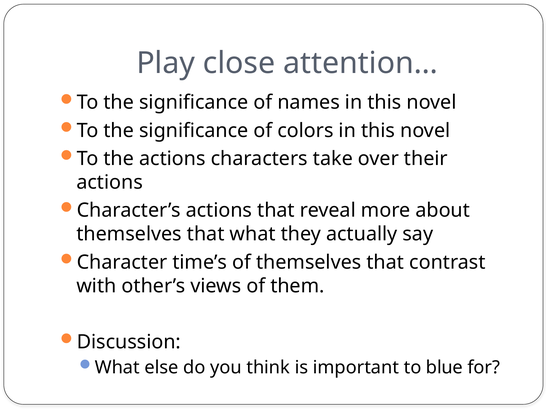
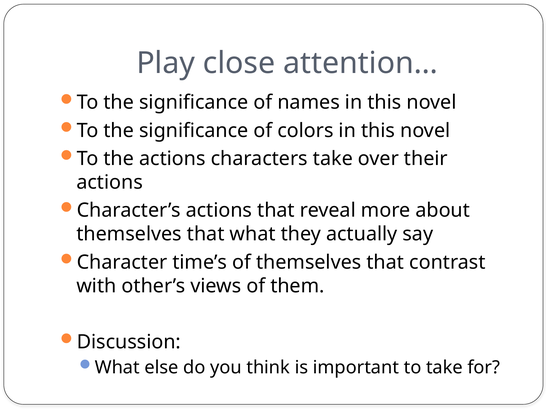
to blue: blue -> take (444, 368)
